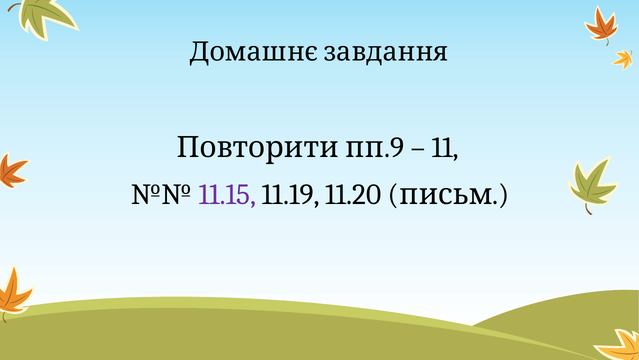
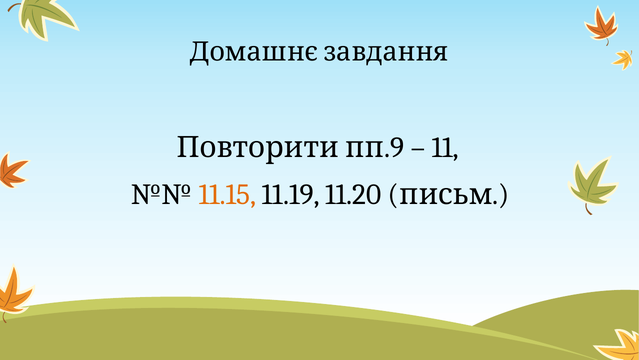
11.15 colour: purple -> orange (227, 194)
